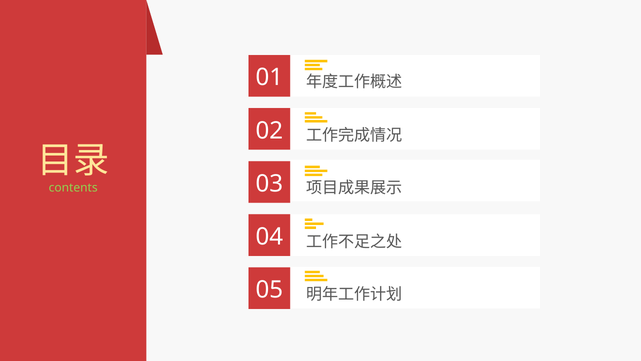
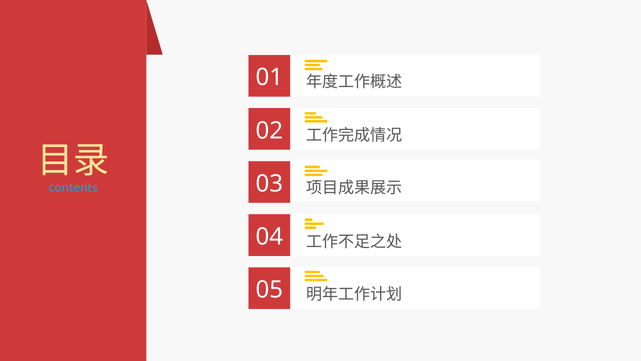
contents colour: light green -> light blue (73, 188)
